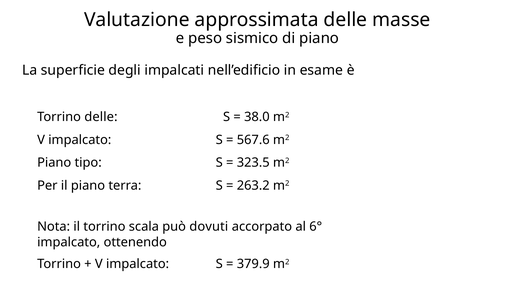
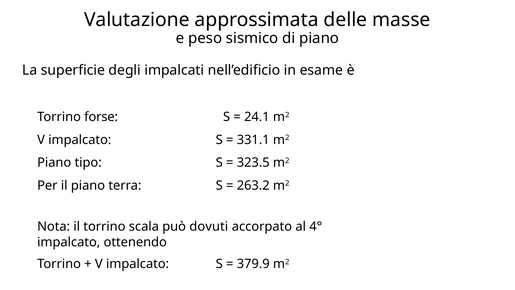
Torrino delle: delle -> forse (101, 117)
38.0: 38.0 -> 24.1 (257, 117)
567.6: 567.6 -> 331.1 (253, 140)
6°: 6° -> 4° (316, 226)
